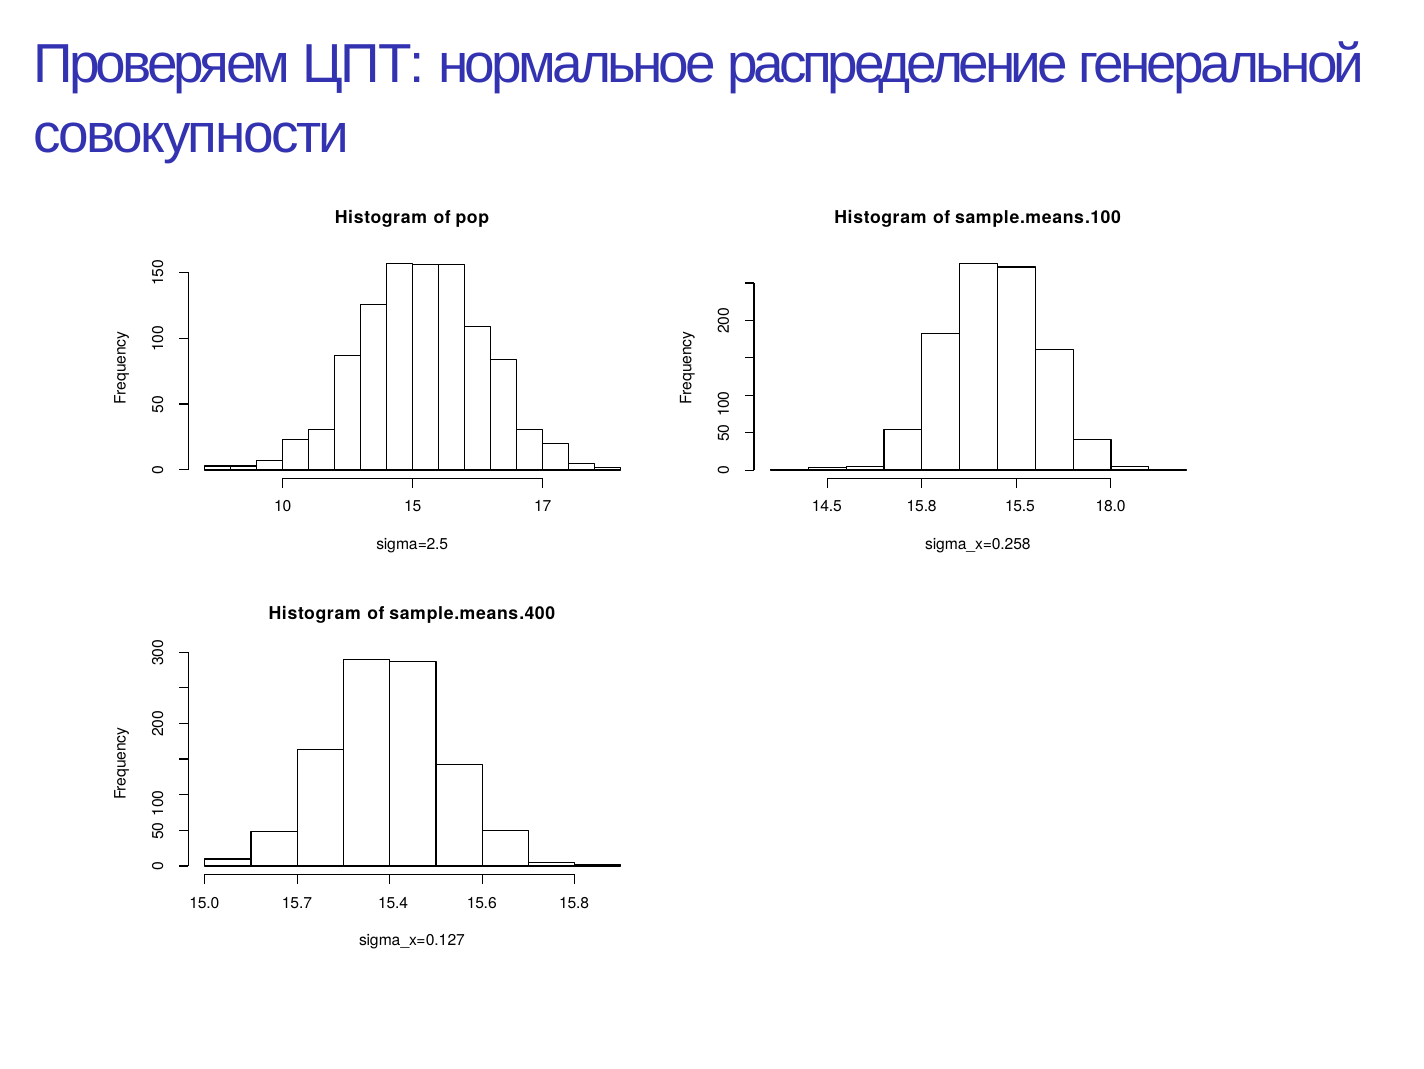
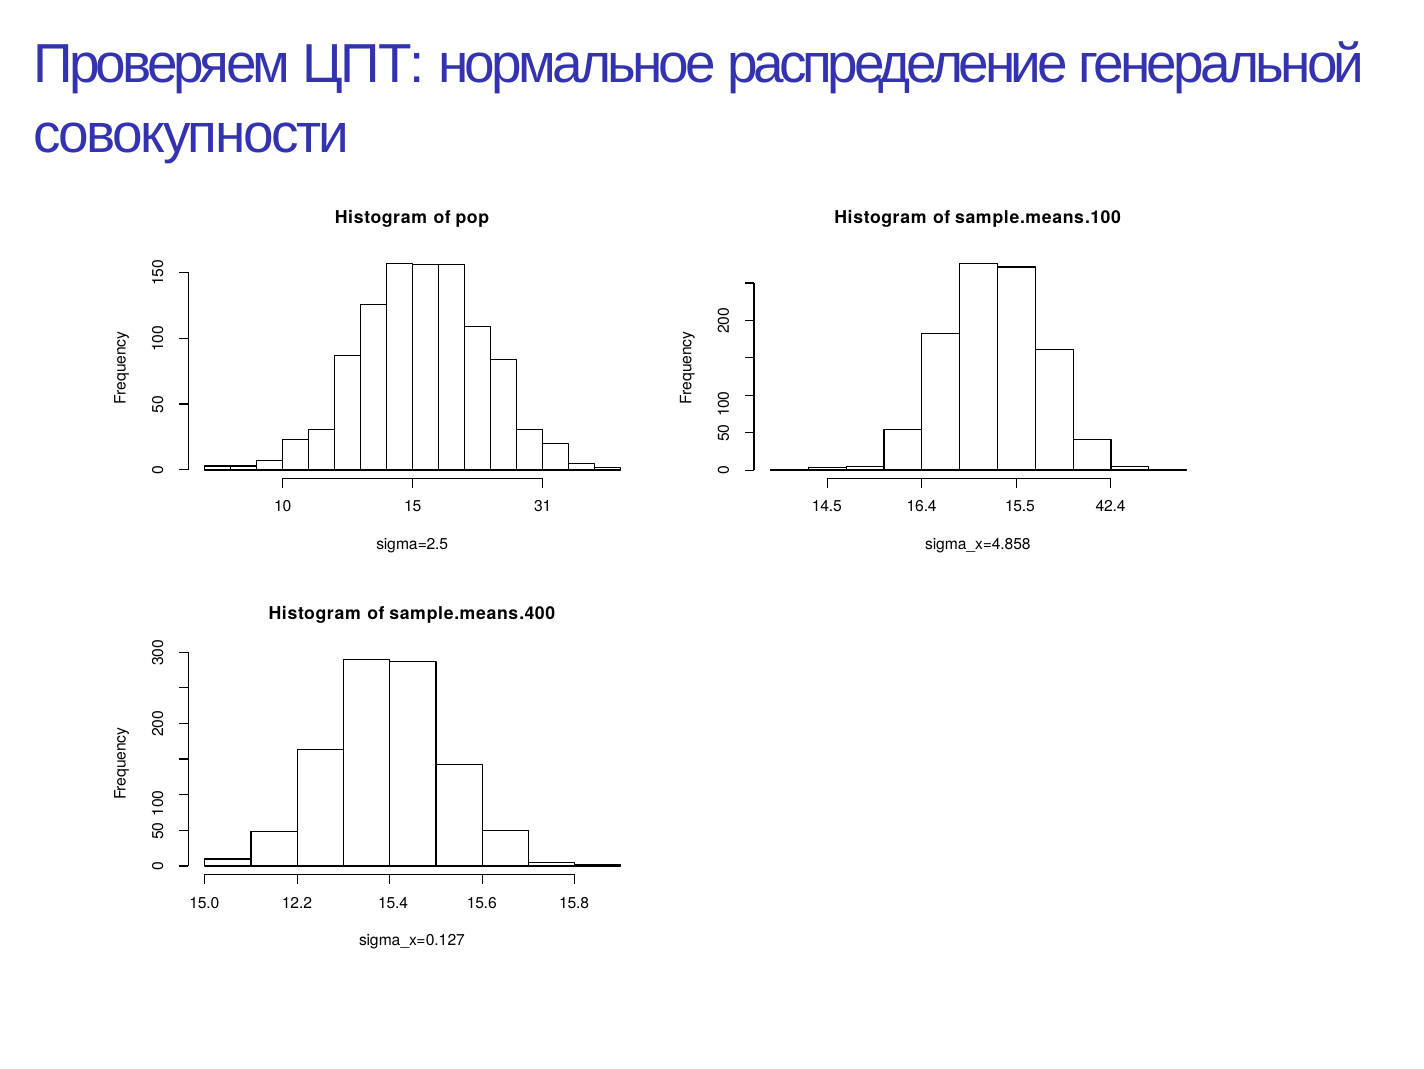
17: 17 -> 31 (543, 507)
15.8: 15.8 -> 16.4 (922, 507)
18.0: 18.0 -> 42.4 (1111, 507)
sigma_x=0.258: sigma_x=0.258 -> sigma_x=4.858 (978, 545)
15.7: 15.7 -> 12.2 (297, 903)
